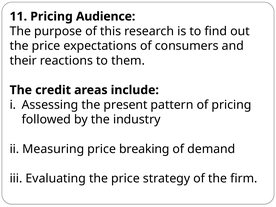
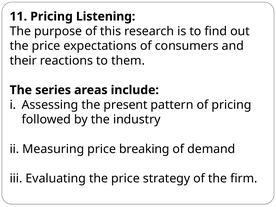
Audience: Audience -> Listening (106, 16)
credit: credit -> series (53, 90)
